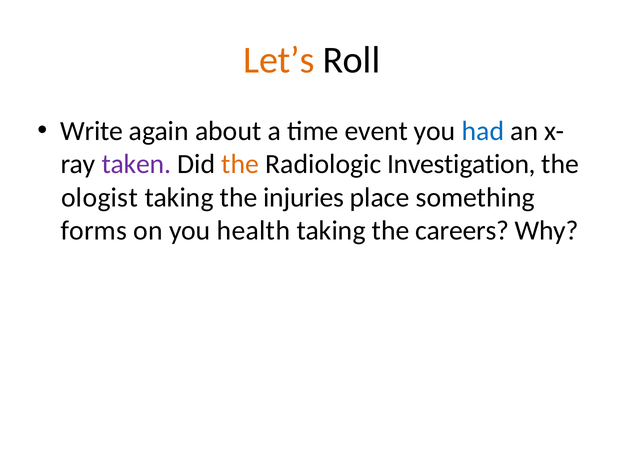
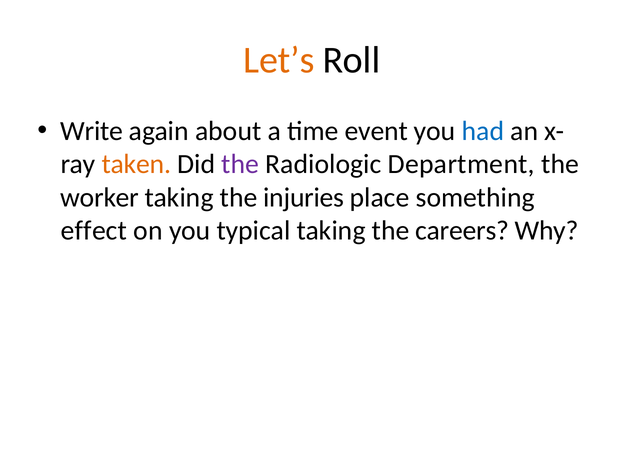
taken colour: purple -> orange (136, 164)
the colour: orange -> purple (240, 164)
Investigation: Investigation -> Department (461, 164)
ologist: ologist -> worker (100, 197)
forms: forms -> effect (94, 231)
health: health -> typical (254, 231)
